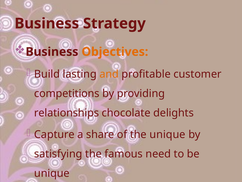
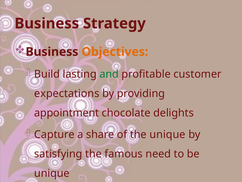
and colour: orange -> green (109, 74)
competitions: competitions -> expectations (67, 93)
relationships: relationships -> appointment (67, 113)
